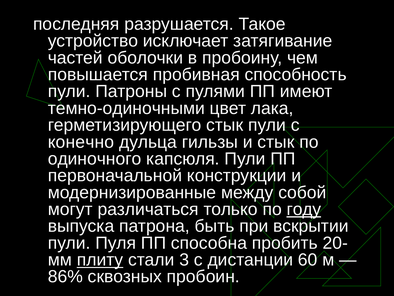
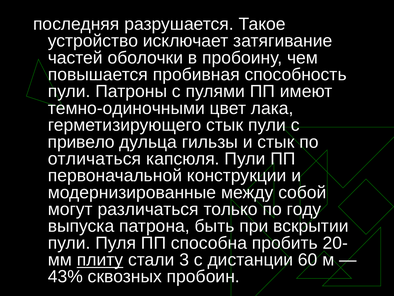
конечно: конечно -> привело (81, 142)
одиночного: одиночного -> отличаться (95, 159)
году underline: present -> none (304, 209)
86%: 86% -> 43% (65, 276)
